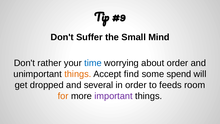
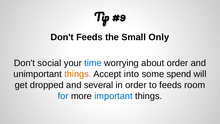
Don't Suffer: Suffer -> Feeds (89, 37)
Mind: Mind -> Only (159, 37)
rather: rather -> social (49, 63)
find: find -> into (132, 74)
for colour: orange -> blue (63, 96)
important colour: purple -> blue (114, 96)
